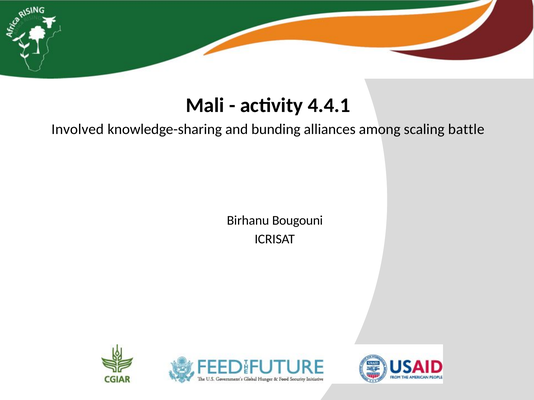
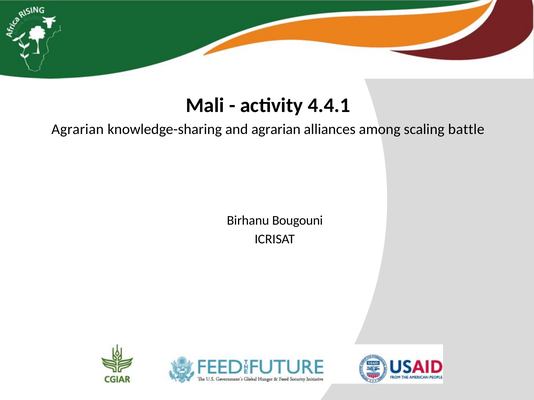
Involved: Involved -> Agrarian (78, 129)
and bunding: bunding -> agrarian (276, 129)
